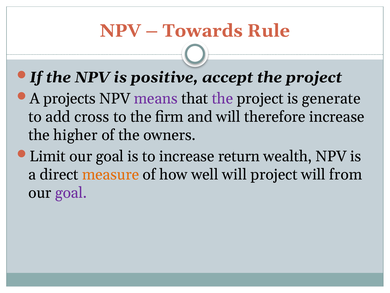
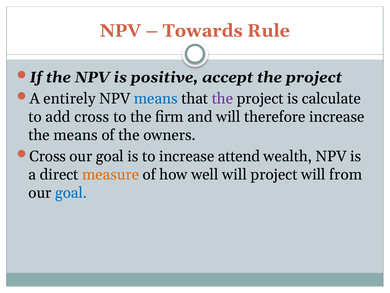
projects: projects -> entirely (69, 98)
means colour: purple -> blue (156, 98)
generate: generate -> calculate (331, 98)
the higher: higher -> means (76, 135)
Limit: Limit -> Cross (48, 156)
return: return -> attend (239, 156)
goal colour: purple -> blue (71, 193)
